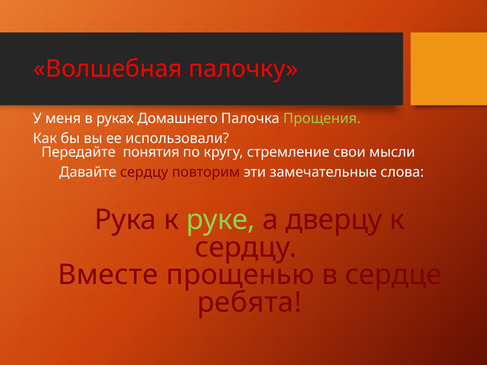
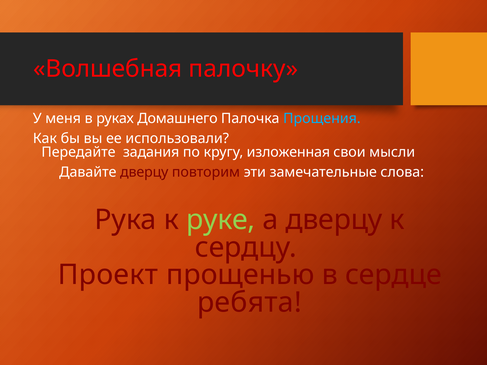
Прощения colour: light green -> light blue (322, 119)
понятия: понятия -> задания (151, 152)
стремление: стремление -> изложенная (288, 152)
Давайте сердцу: сердцу -> дверцу (144, 172)
Вместе: Вместе -> Проект (108, 275)
